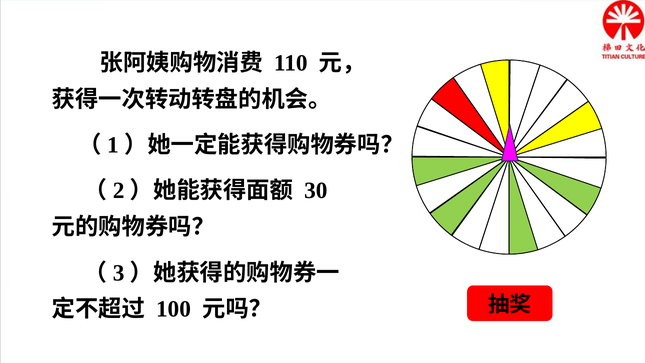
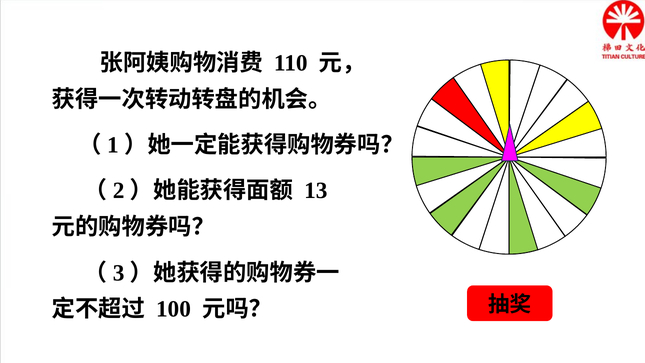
30: 30 -> 13 (316, 191)
